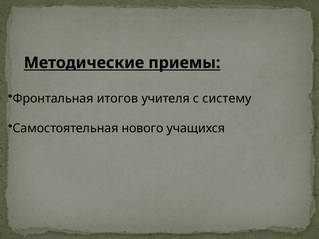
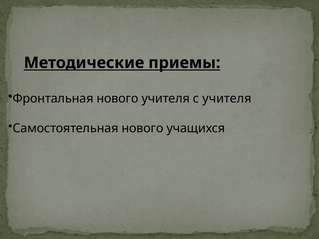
Фронтальная итогов: итогов -> нового (117, 99)
с систему: систему -> учителя (227, 99)
